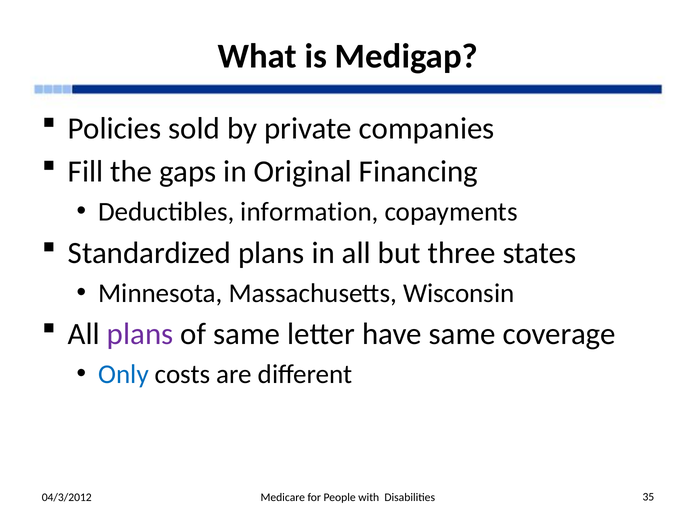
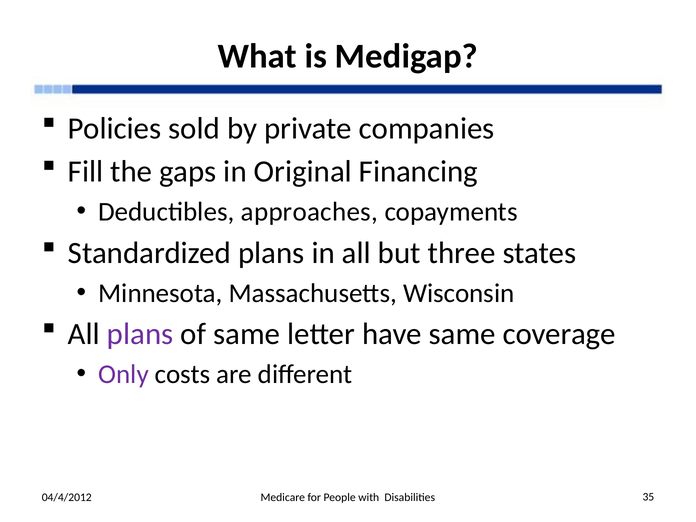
information: information -> approaches (309, 212)
Only colour: blue -> purple (124, 374)
04/3/2012: 04/3/2012 -> 04/4/2012 (67, 497)
